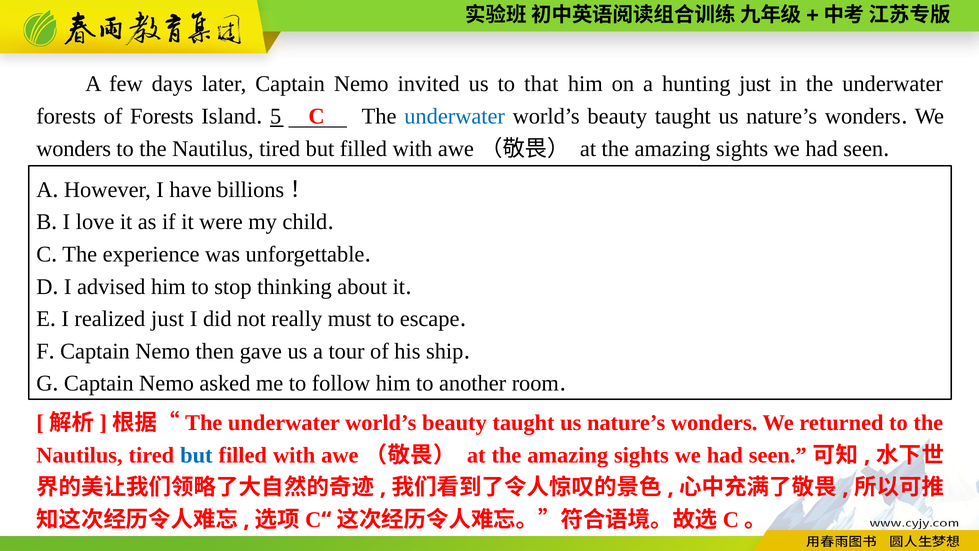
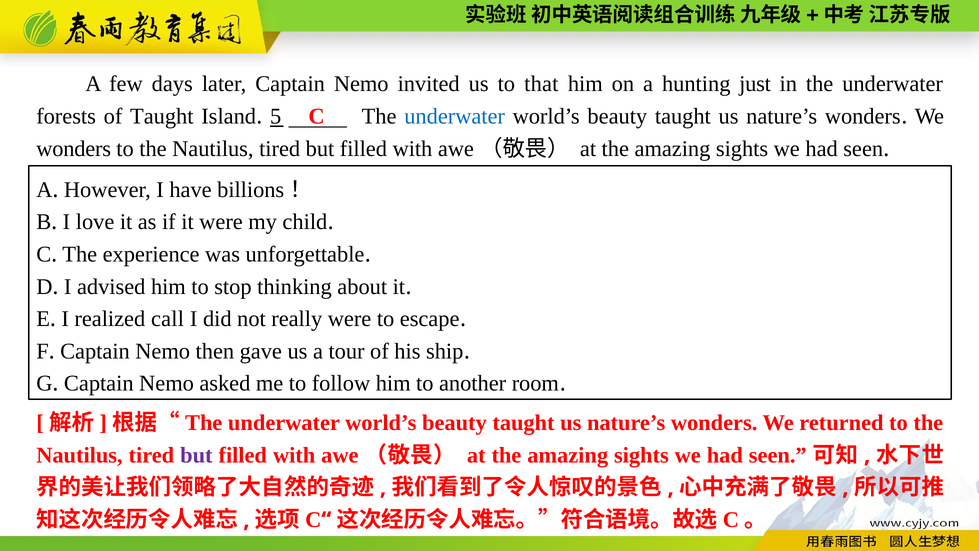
of Forests: Forests -> Taught (162, 116)
realized just: just -> call (168, 319)
really must: must -> were (350, 319)
but colour: blue -> purple (196, 455)
